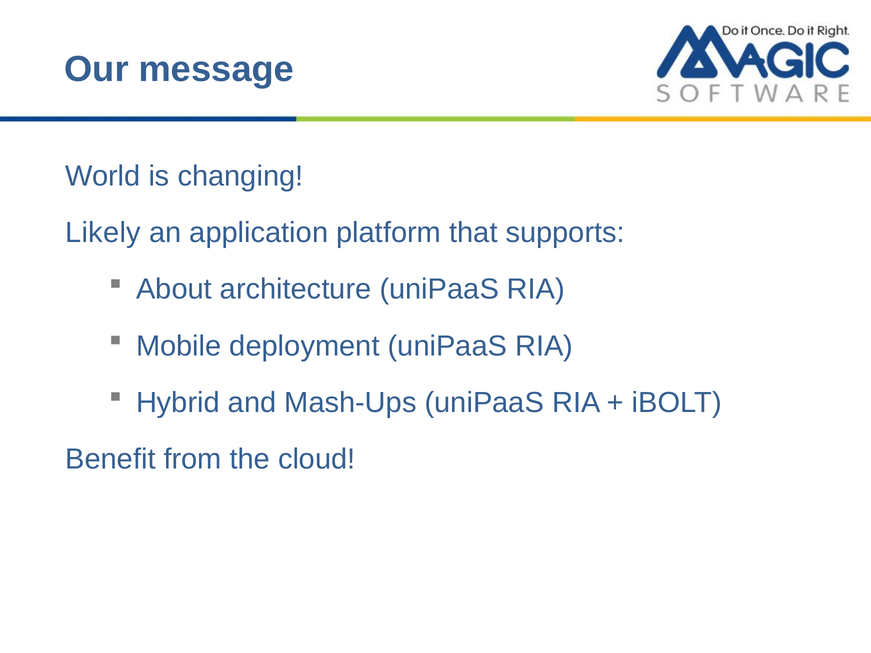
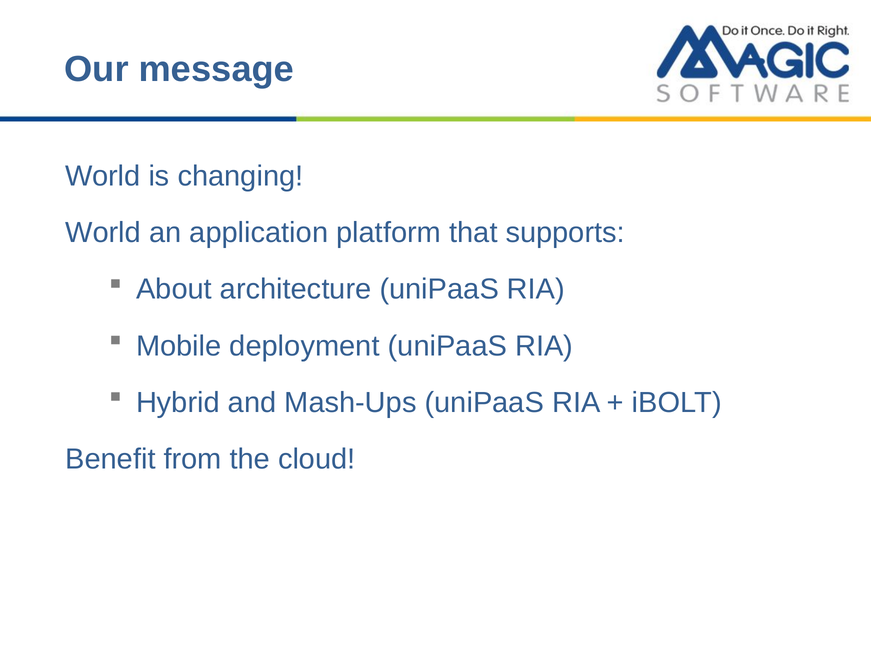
Likely: Likely -> World (103, 233)
